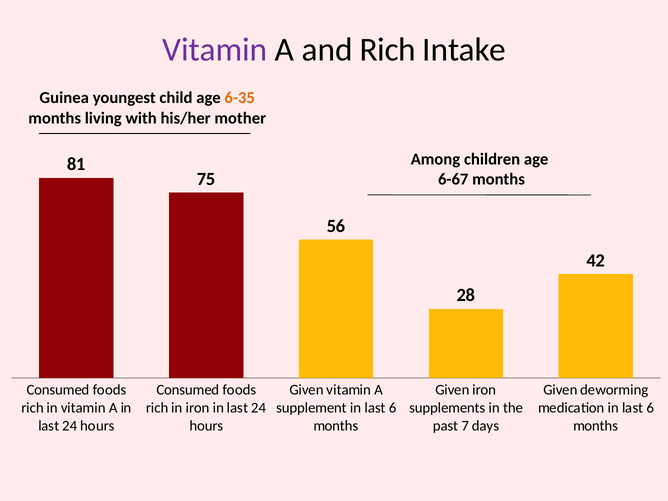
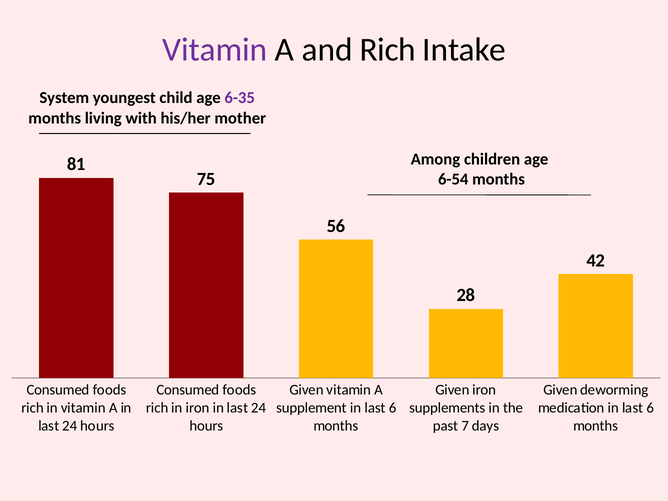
Guinea: Guinea -> System (64, 98)
6-35 colour: orange -> purple (240, 98)
6-67: 6-67 -> 6-54 (453, 179)
